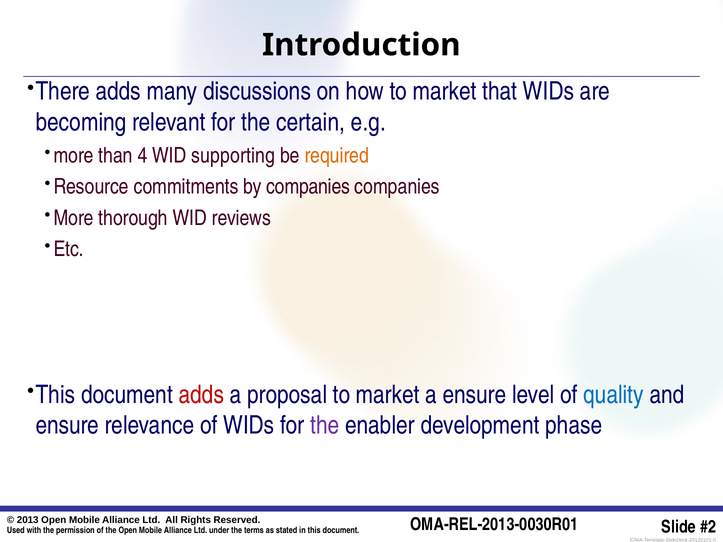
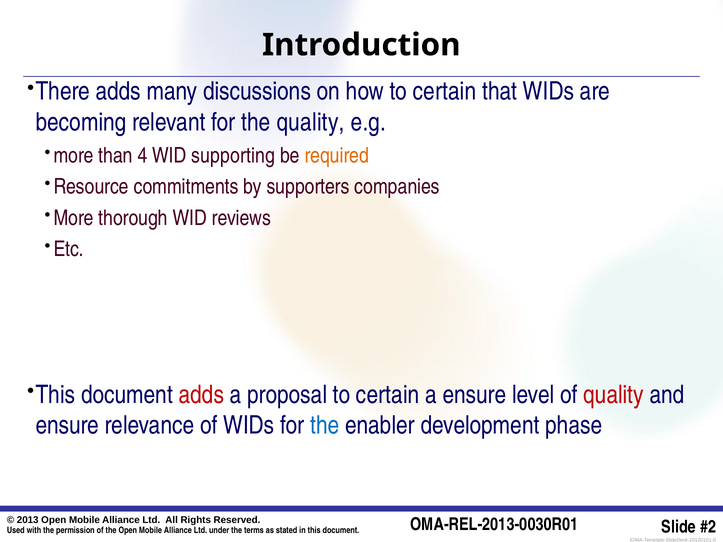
how to market: market -> certain (445, 92)
the certain: certain -> quality (311, 122)
by companies: companies -> supporters (308, 187)
proposal to market: market -> certain (388, 395)
quality colour: blue -> red (614, 395)
the colour: purple -> blue (325, 426)
